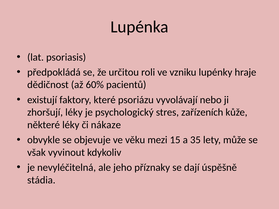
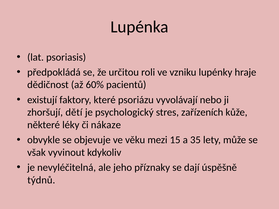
zhoršují léky: léky -> dětí (74, 112)
stádia: stádia -> týdnů (41, 180)
